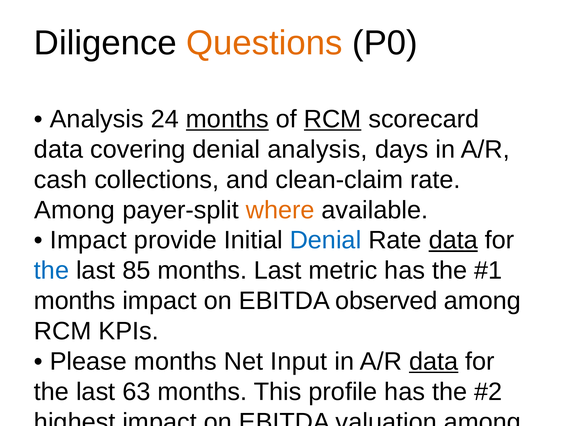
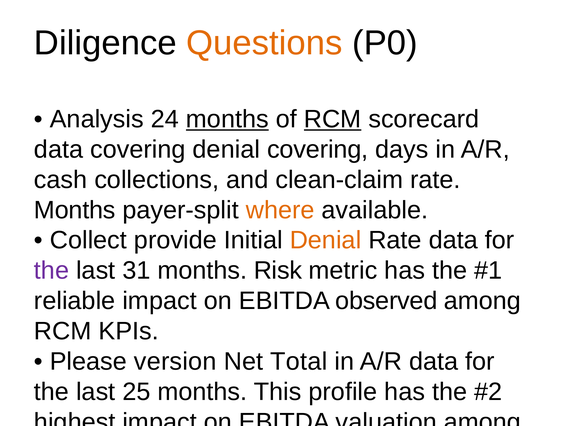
denial analysis: analysis -> covering (318, 149)
Among: Among -> Months (75, 210)
Impact: Impact -> Collect (88, 240)
Denial colour: blue -> orange (325, 240)
data underline: present -> none (453, 240)
the colour: blue -> purple (52, 271)
85: 85 -> 31 (136, 271)
months Last: Last -> Risk (278, 271)
months: months -> reliable (75, 301)
Please months: months -> version (175, 362)
Input: Input -> Total (299, 362)
data underline: present -> none (434, 362)
63: 63 -> 25 (136, 392)
